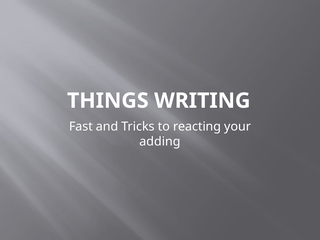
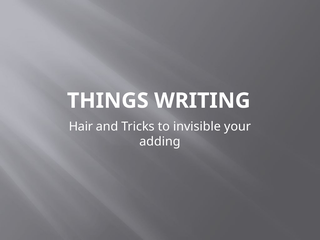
Fast: Fast -> Hair (81, 127)
reacting: reacting -> invisible (197, 127)
